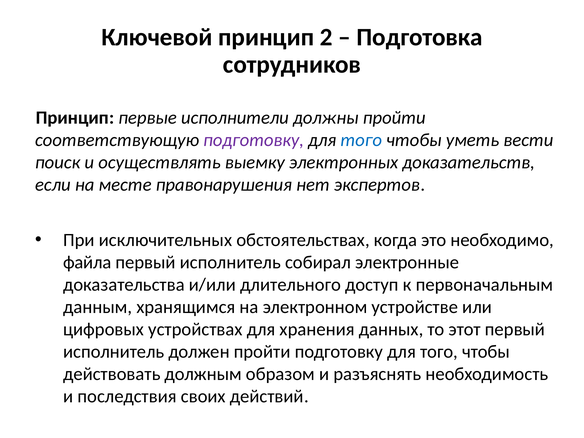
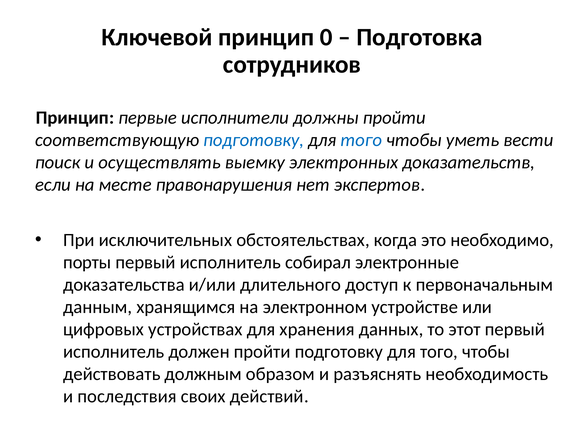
2: 2 -> 0 (326, 37)
подготовку colour: purple -> blue (254, 140)
файла: файла -> порты (87, 262)
